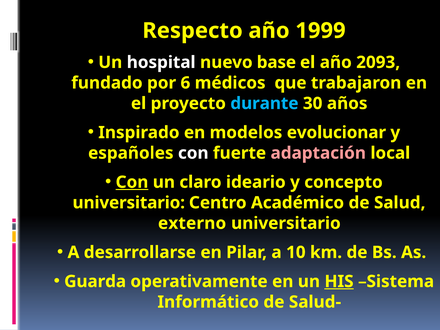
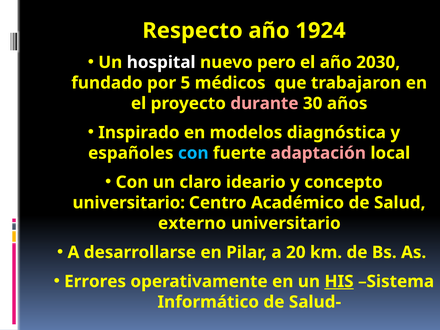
1999: 1999 -> 1924 (320, 31)
base: base -> pero (276, 62)
2093: 2093 -> 2030 (378, 62)
6: 6 -> 5 (185, 83)
durante colour: light blue -> pink (264, 103)
evolucionar: evolucionar -> diagnóstica (336, 133)
con colour: white -> light blue (193, 153)
Con underline: present -> none (132, 182)
10: 10 -> 20 (296, 252)
Guarda: Guarda -> Errores (95, 281)
